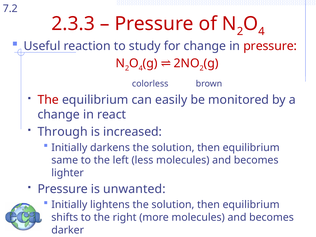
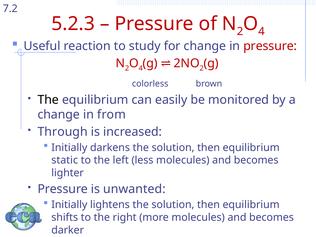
2.3.3: 2.3.3 -> 5.2.3 (73, 24)
The colour: red -> black (48, 100)
react: react -> from (111, 115)
same: same -> static (65, 160)
